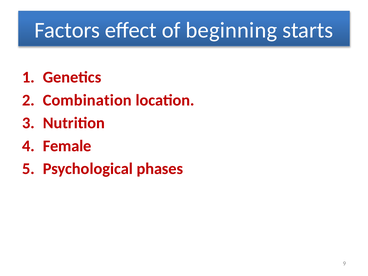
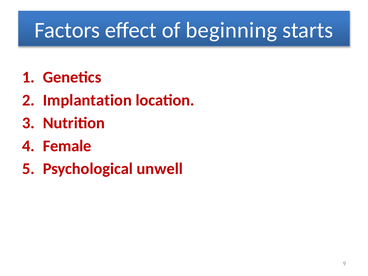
Combination: Combination -> Implantation (87, 100)
phases: phases -> unwell (160, 169)
